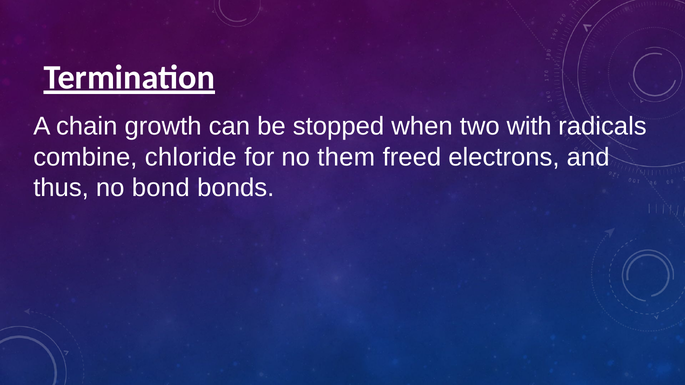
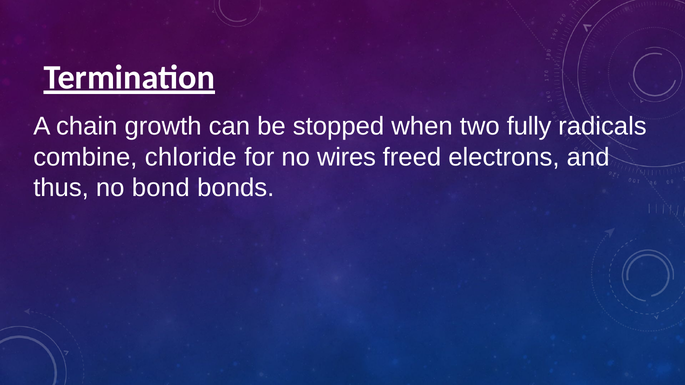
with: with -> fully (529, 126)
them: them -> wires (346, 157)
